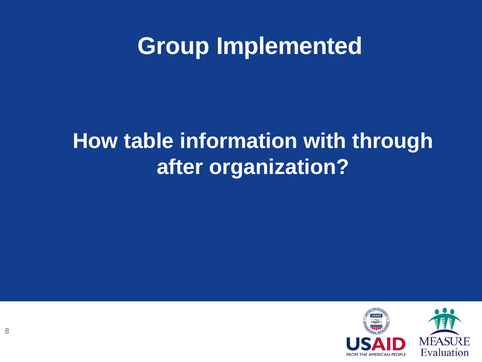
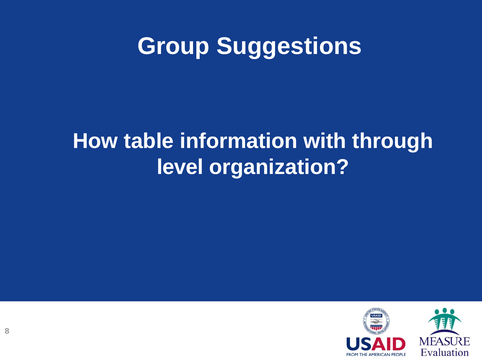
Implemented: Implemented -> Suggestions (289, 46)
after: after -> level (180, 167)
